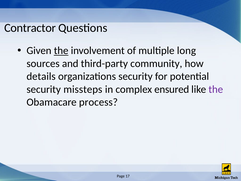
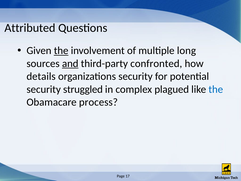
Contractor: Contractor -> Attributed (30, 28)
and underline: none -> present (70, 63)
community: community -> confronted (156, 63)
missteps: missteps -> struggled (83, 89)
ensured: ensured -> plagued (172, 89)
the colour: purple -> blue (216, 89)
